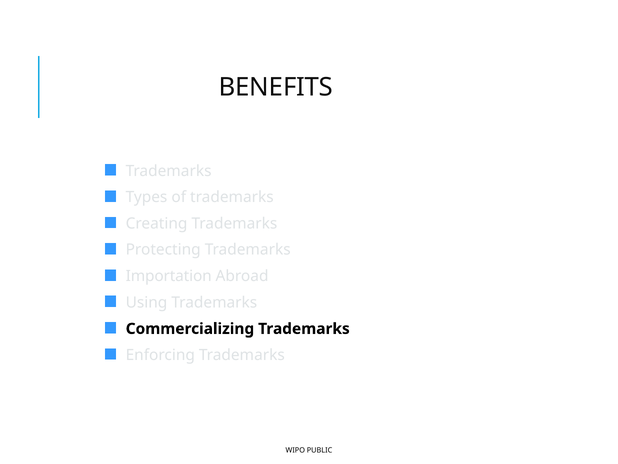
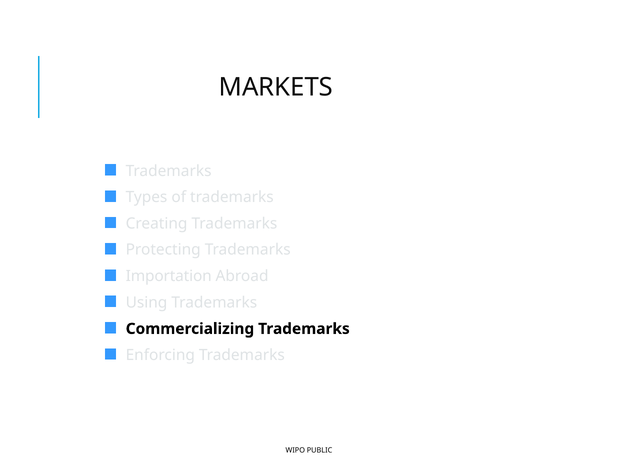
BENEFITS: BENEFITS -> MARKETS (276, 87)
